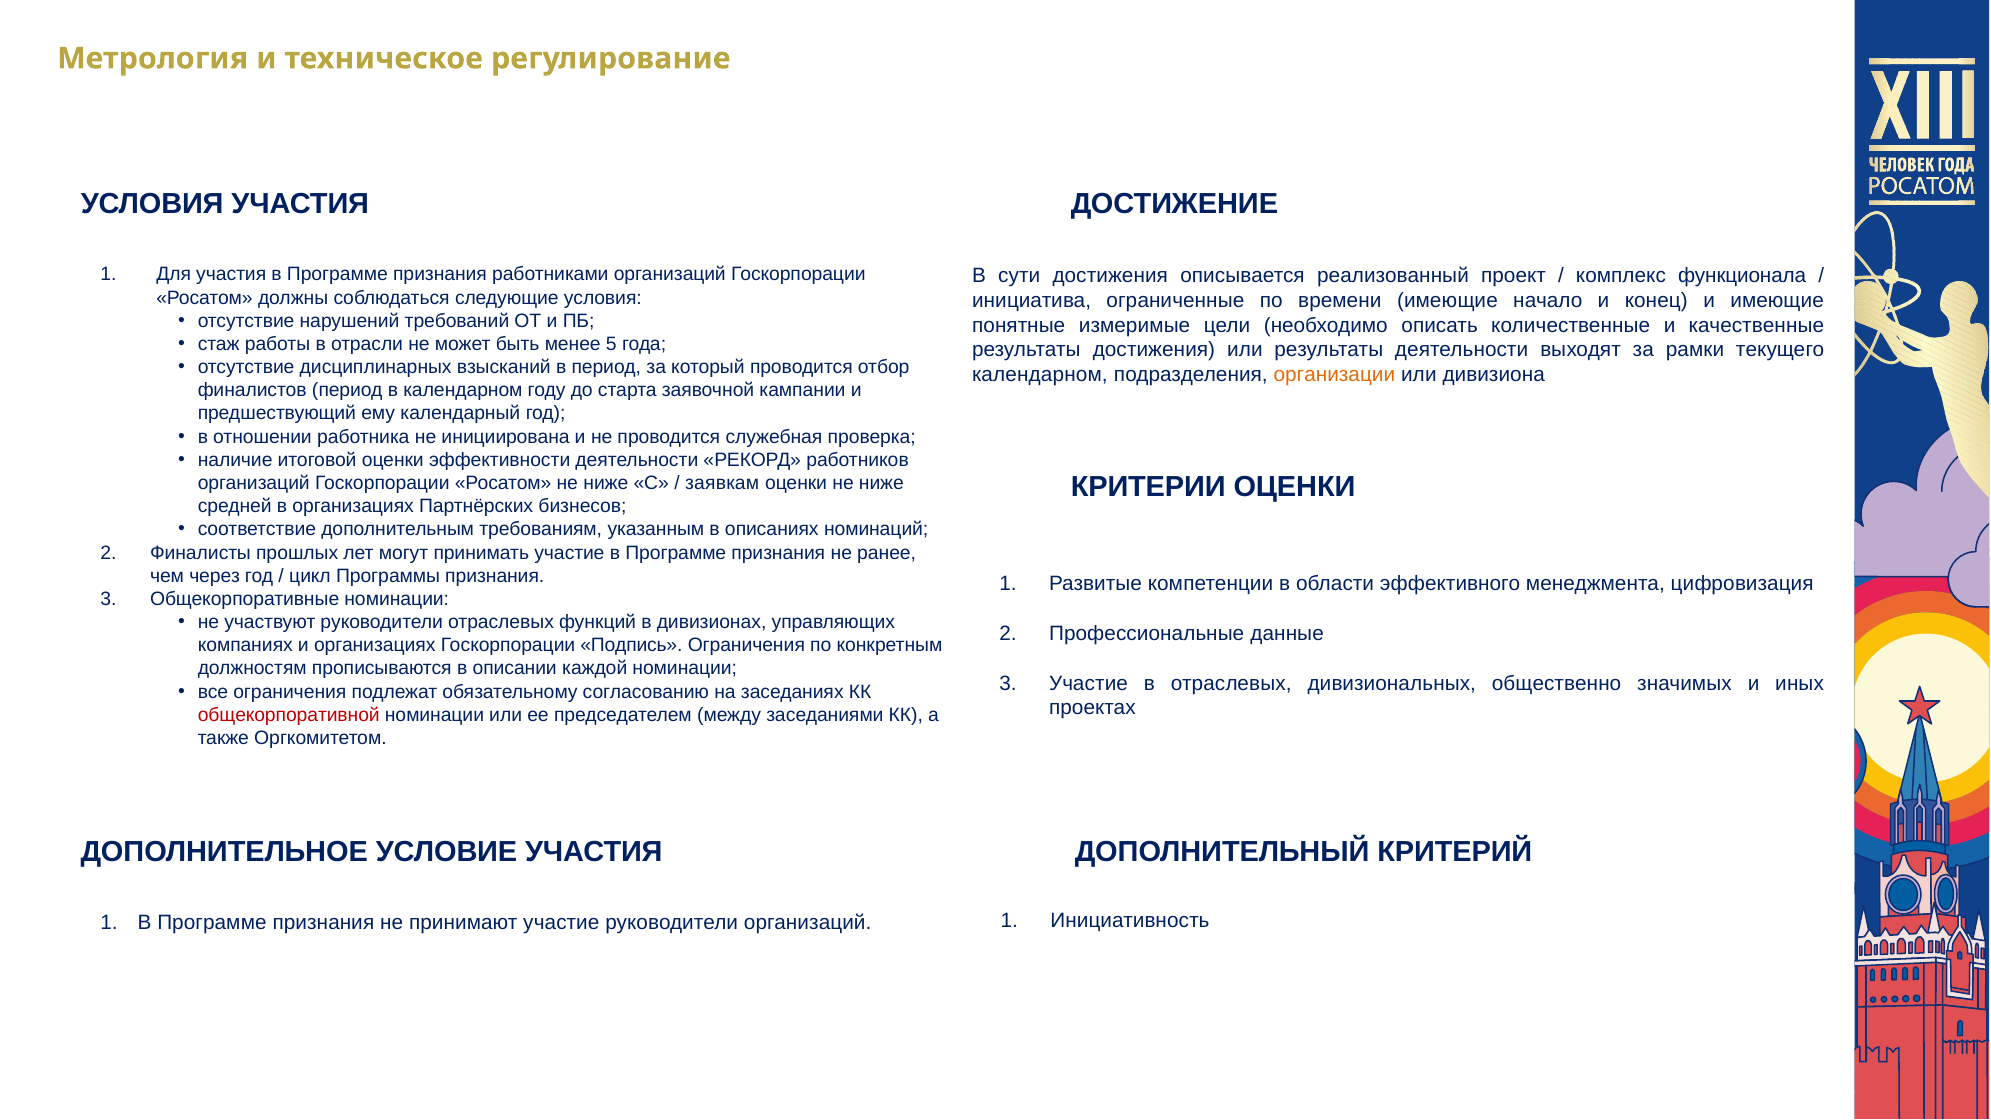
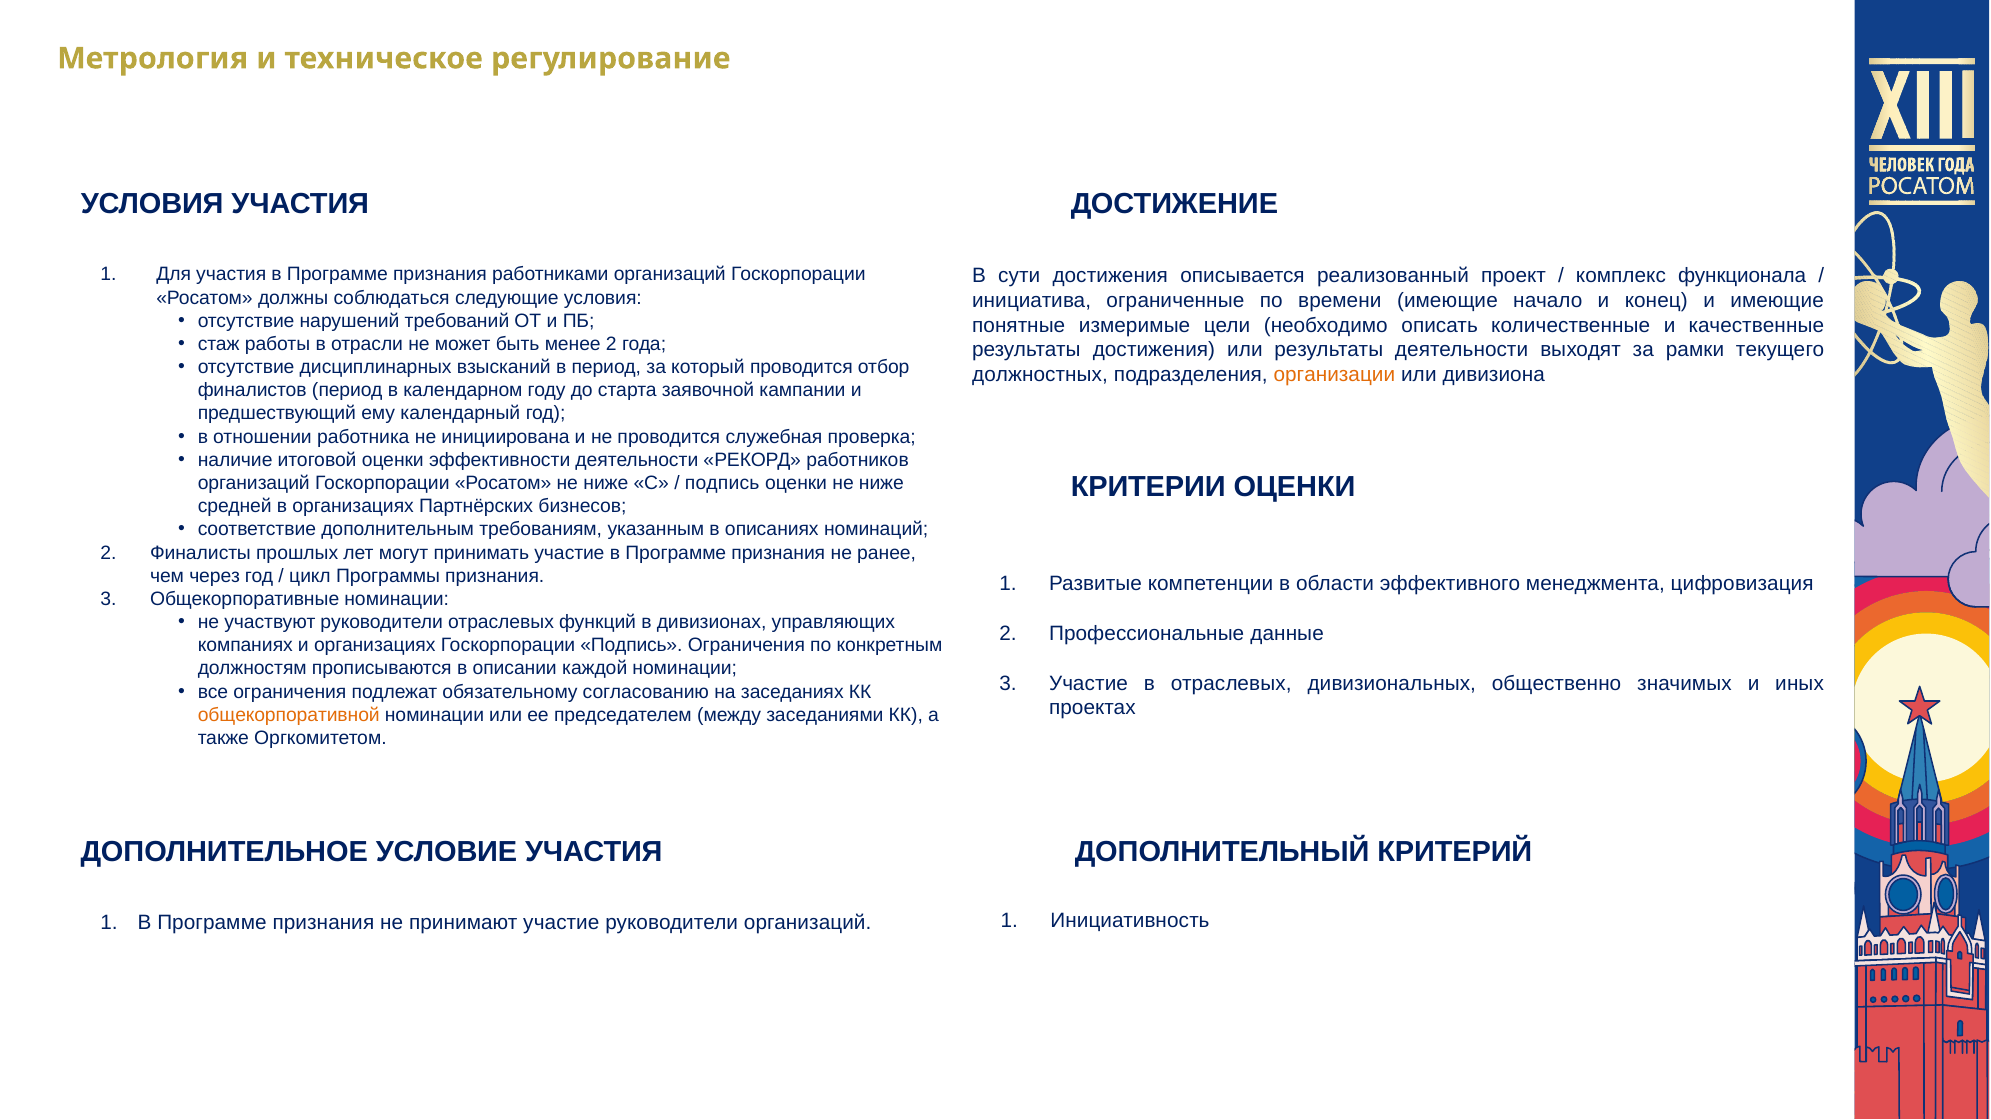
менее 5: 5 -> 2 (611, 344)
календарном: календарном -> должностных (1040, 375)
заявкам: заявкам -> подпись (722, 483)
общекорпоративной colour: red -> orange (289, 715)
